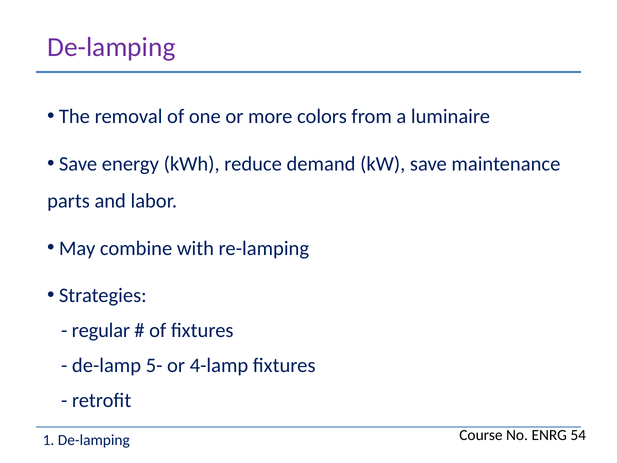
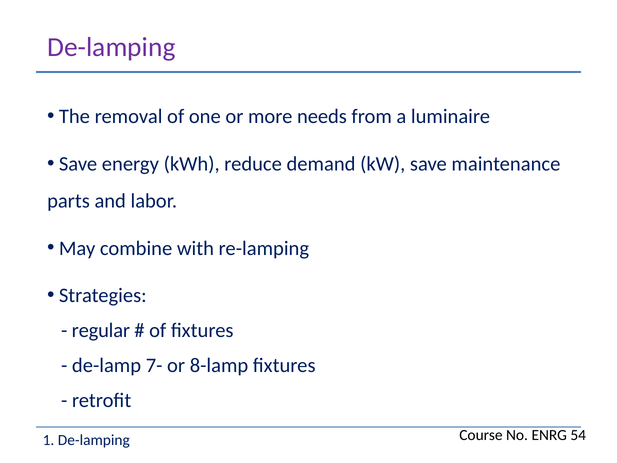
colors: colors -> needs (322, 117)
5-: 5- -> 7- (154, 365)
4-lamp: 4-lamp -> 8-lamp (219, 365)
